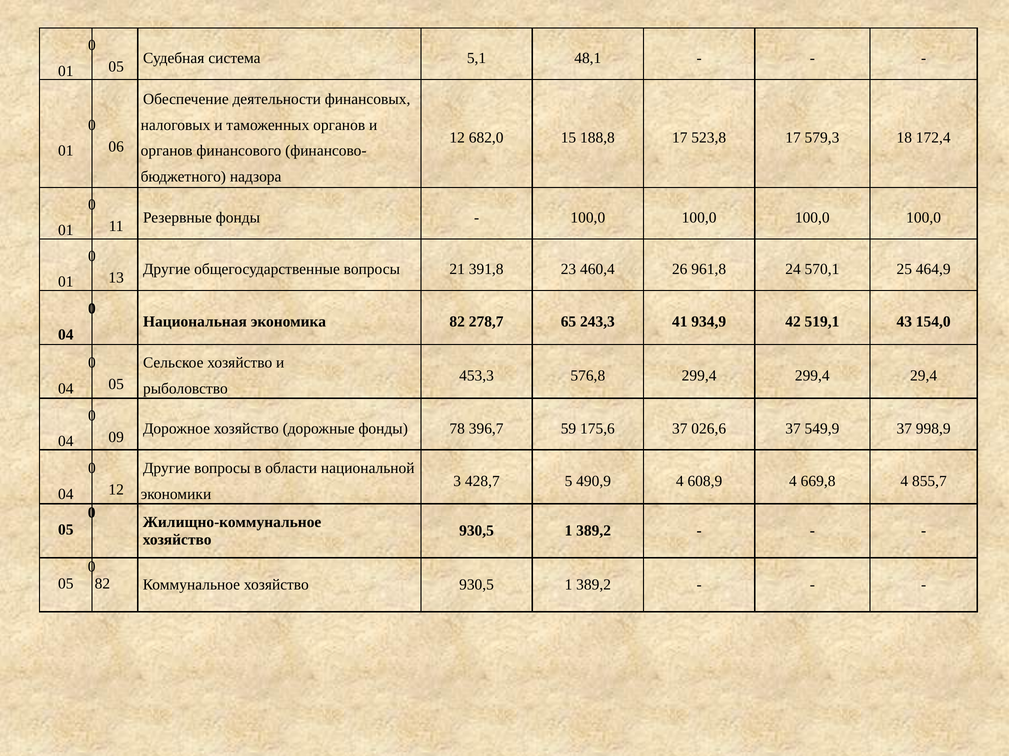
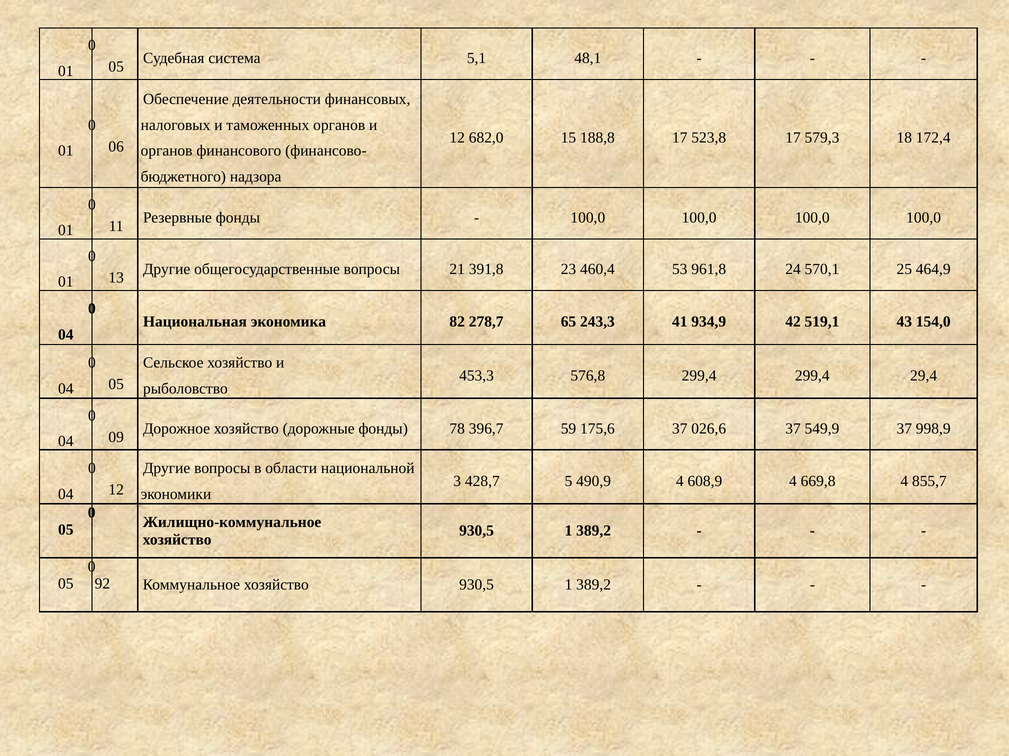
26: 26 -> 53 (680, 269)
05 82: 82 -> 92 (102, 584)
